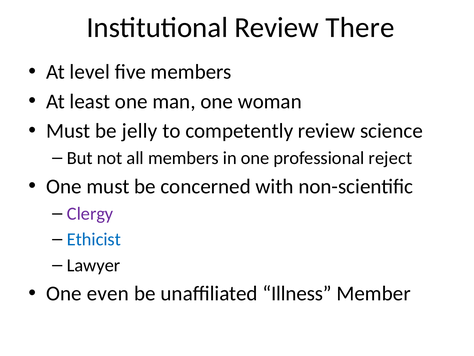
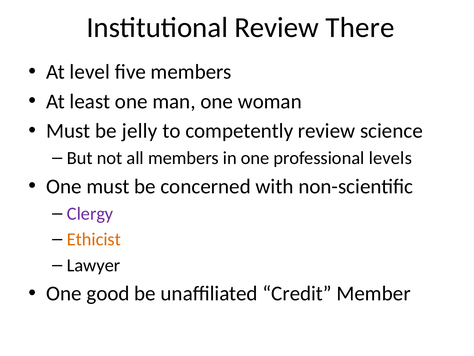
reject: reject -> levels (390, 158)
Ethicist colour: blue -> orange (94, 239)
even: even -> good (108, 293)
Illness: Illness -> Credit (297, 293)
